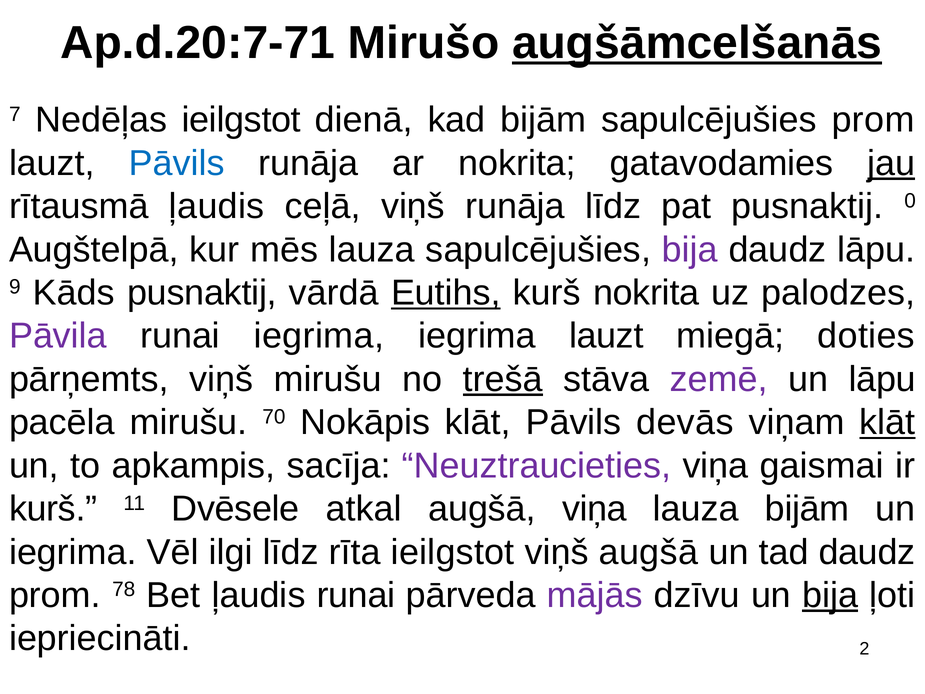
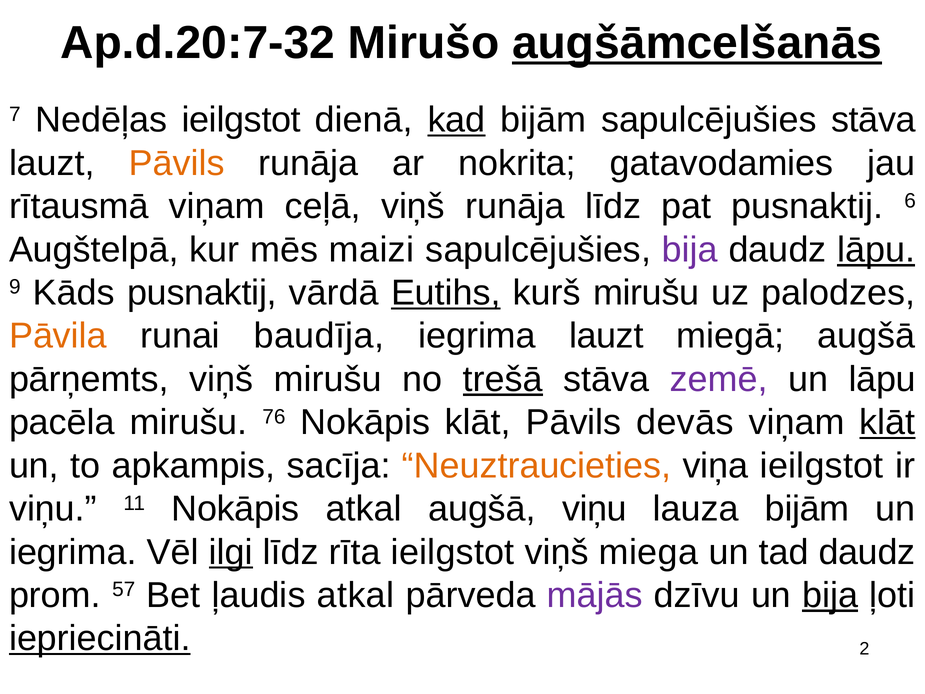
Ap.d.20:7-71: Ap.d.20:7-71 -> Ap.d.20:7-32 (198, 43)
kad underline: none -> present (456, 120)
sapulcējušies prom: prom -> stāva (873, 120)
Pāvils colour: blue -> orange (177, 163)
jau underline: present -> none (891, 163)
rītausmā ļaudis: ļaudis -> viņam (217, 206)
0: 0 -> 6 (910, 201)
mēs lauza: lauza -> maizi (372, 250)
lāpu underline: none -> present (876, 250)
kurš nokrita: nokrita -> mirušu (646, 293)
Pāvila colour: purple -> orange (58, 336)
runai iegrima: iegrima -> baudīja (319, 336)
miegā doties: doties -> augšā (866, 336)
70: 70 -> 76 (274, 417)
Neuztraucieties colour: purple -> orange (537, 466)
viņa gaismai: gaismai -> ieilgstot (822, 466)
kurš: kurš -> viņu (53, 509)
11 Dvēsele: Dvēsele -> Nokāpis (235, 509)
augšā viņa: viņa -> viņu (595, 509)
ilgi underline: none -> present (231, 552)
viņš augšā: augšā -> miega (648, 552)
78: 78 -> 57 (124, 589)
ļaudis runai: runai -> atkal (356, 595)
iepriecināti underline: none -> present (100, 638)
